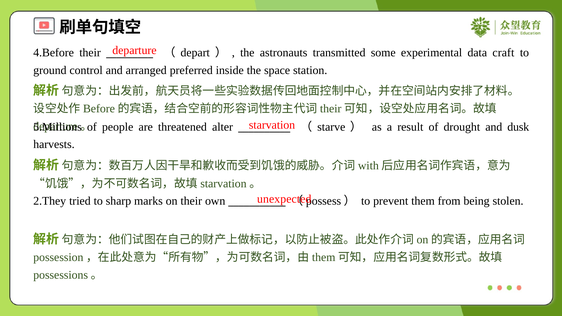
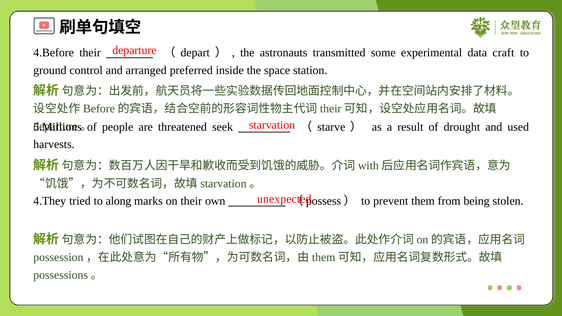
alter: alter -> seek (223, 127)
dusk: dusk -> used (518, 127)
2.They: 2.They -> 4.They (50, 201)
sharp: sharp -> along (119, 201)
